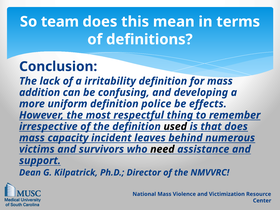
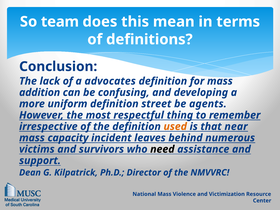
irritability: irritability -> advocates (110, 81)
police: police -> street (156, 104)
effects: effects -> agents (208, 104)
used colour: black -> orange (175, 127)
that does: does -> near (236, 127)
